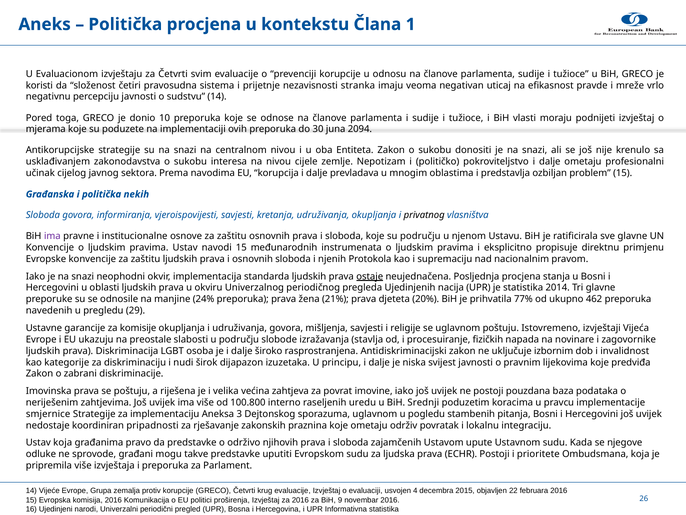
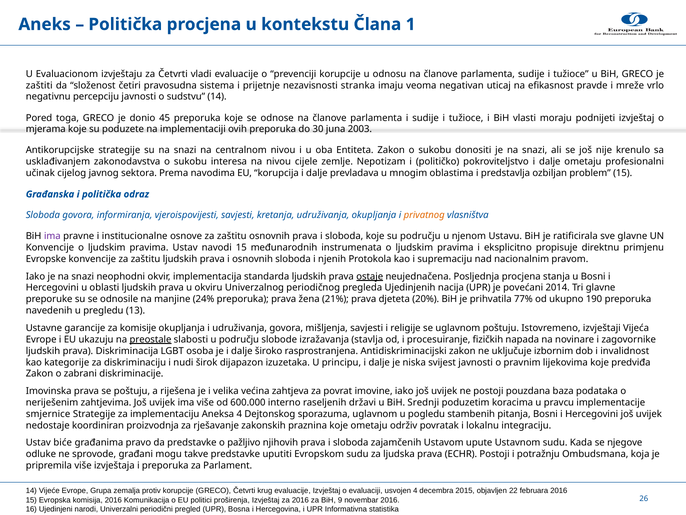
svim: svim -> vladi (201, 74)
koristi: koristi -> zaštiti (39, 85)
10: 10 -> 45 (165, 118)
2094: 2094 -> 2003 (360, 129)
nekih: nekih -> odraz (136, 194)
privatnog colour: black -> orange (424, 215)
je statistika: statistika -> povećani (523, 288)
462: 462 -> 190 (594, 299)
29: 29 -> 13 (136, 310)
preostale underline: none -> present (150, 339)
100.800: 100.800 -> 600.000 (248, 402)
uredu: uredu -> državi (362, 402)
Aneksa 3: 3 -> 4 (239, 414)
pripadnosti: pripadnosti -> proizvodnja (153, 425)
Ustav koja: koja -> biće (63, 442)
održivo: održivo -> pažljivo (244, 442)
prioritete: prioritete -> potražnju (538, 454)
